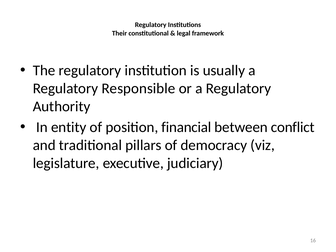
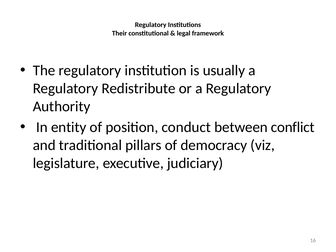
Responsible: Responsible -> Redistribute (139, 88)
financial: financial -> conduct (186, 127)
